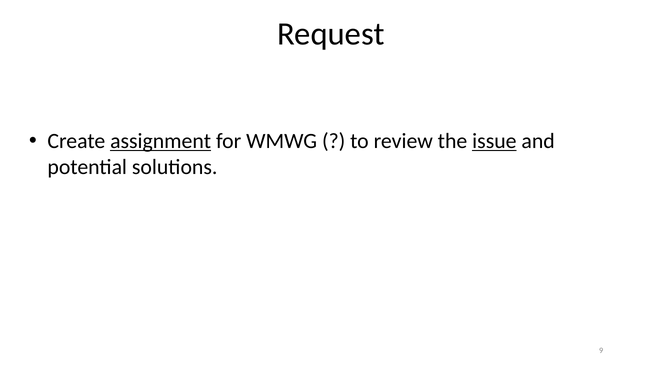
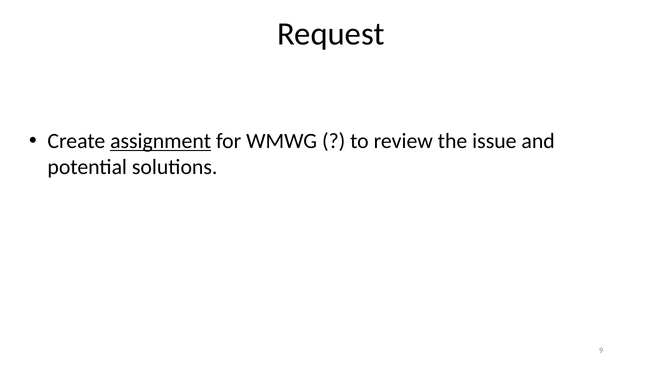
issue underline: present -> none (494, 141)
